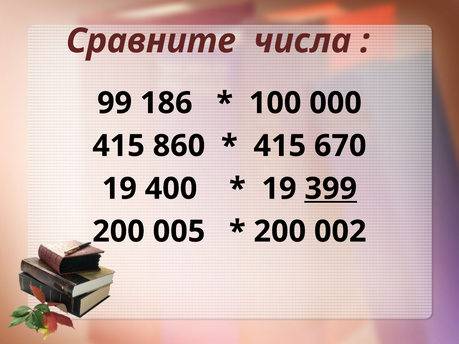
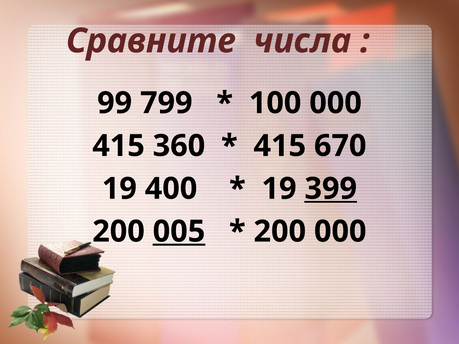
186: 186 -> 799 (166, 103)
860: 860 -> 360 (179, 146)
005 underline: none -> present (179, 232)
200 002: 002 -> 000 (340, 232)
